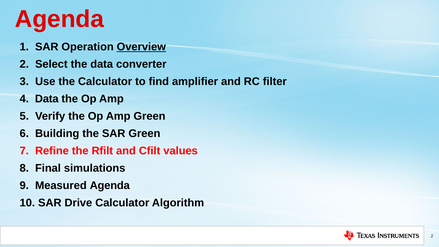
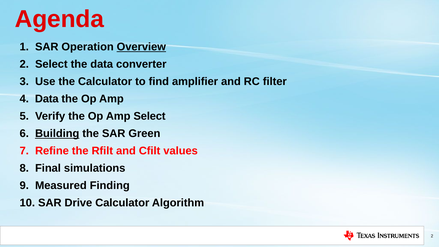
Amp Green: Green -> Select (150, 116)
Building underline: none -> present (57, 134)
Measured Agenda: Agenda -> Finding (110, 186)
